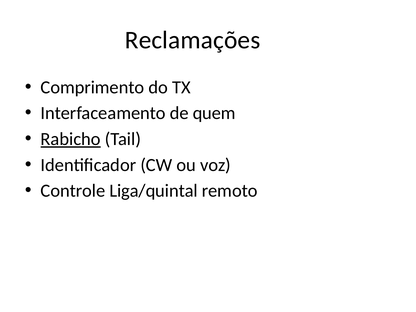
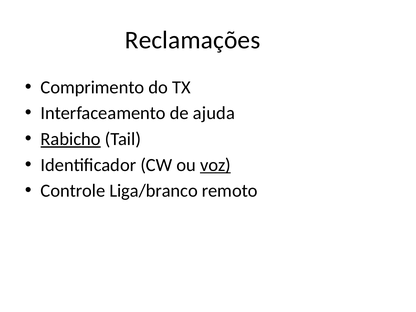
quem: quem -> ajuda (214, 113)
voz underline: none -> present (215, 165)
Liga/quintal: Liga/quintal -> Liga/branco (154, 191)
